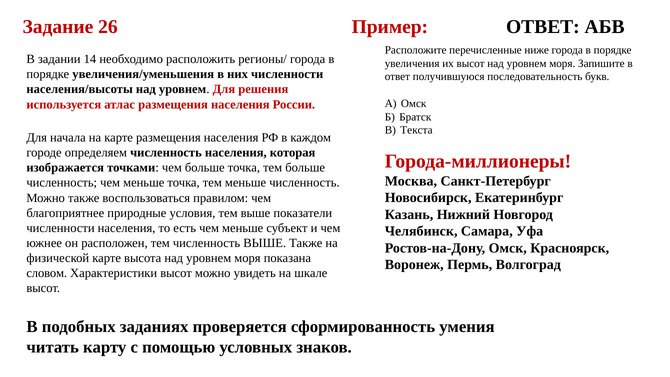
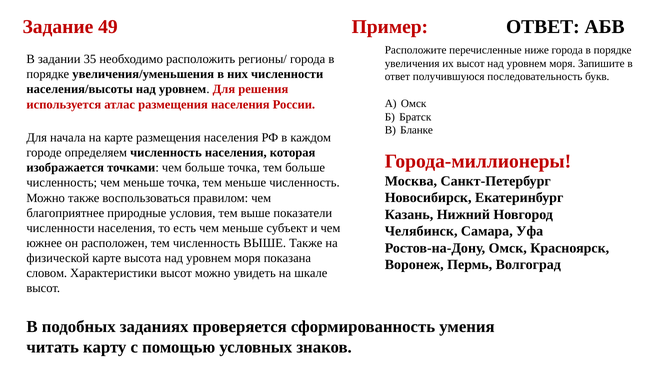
26: 26 -> 49 (108, 27)
14: 14 -> 35 (90, 59)
Текста: Текста -> Бланке (417, 130)
